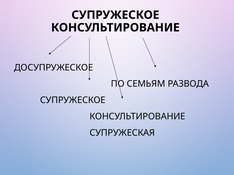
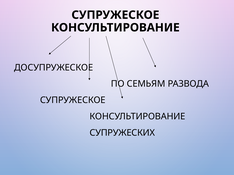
СУПРУЖЕСКАЯ: СУПРУЖЕСКАЯ -> СУПРУЖЕСКИХ (122, 133)
